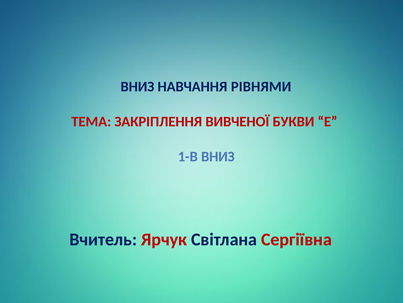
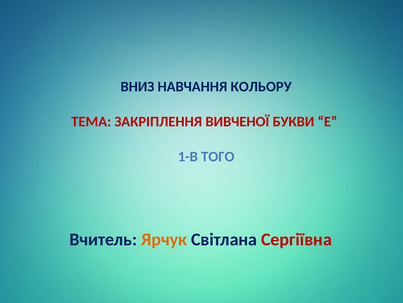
РІВНЯМИ: РІВНЯМИ -> КОЛЬОРУ (261, 87)
1-В ВНИЗ: ВНИЗ -> ТОГО (218, 156)
Ярчук colour: red -> orange (164, 239)
